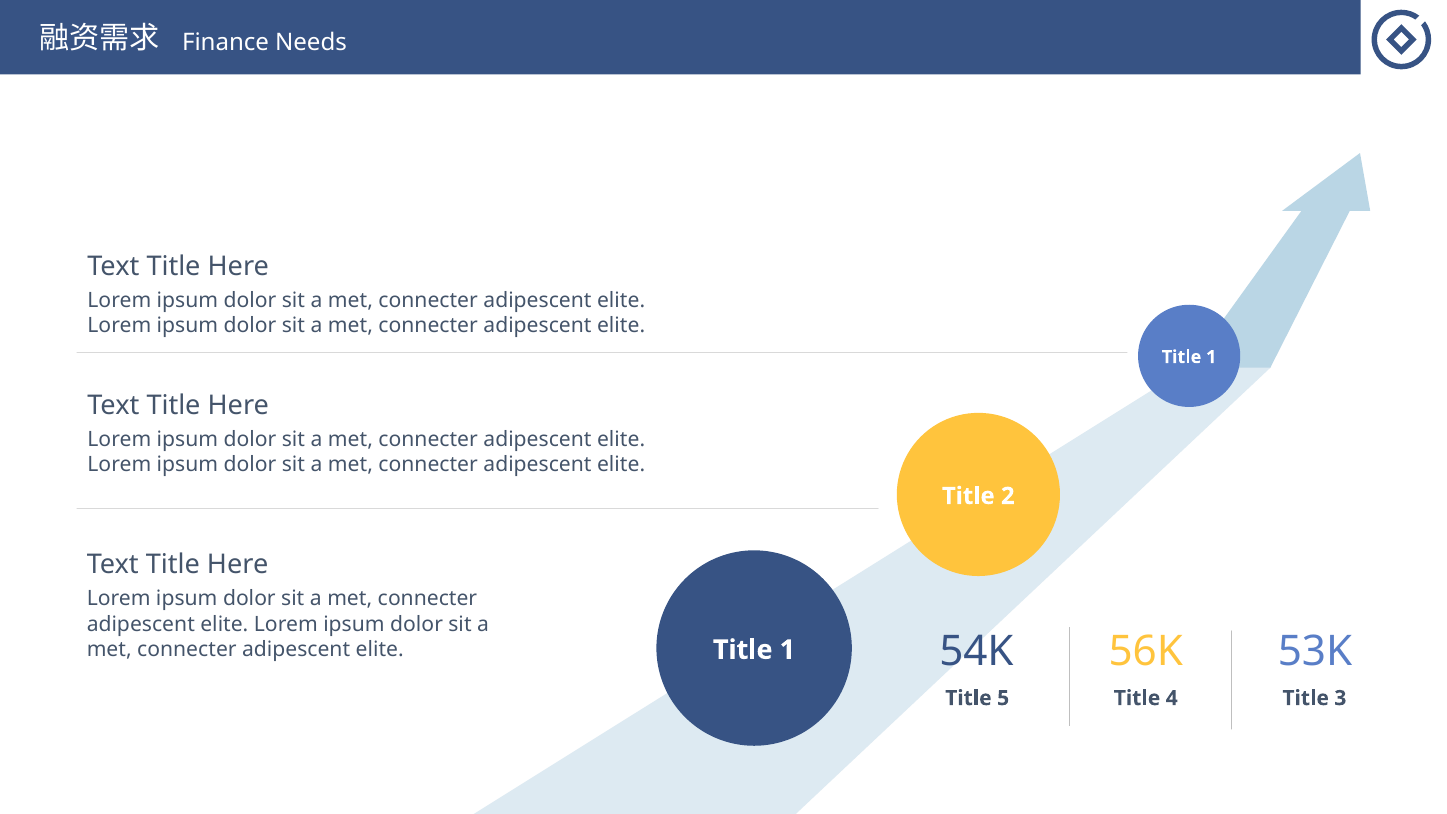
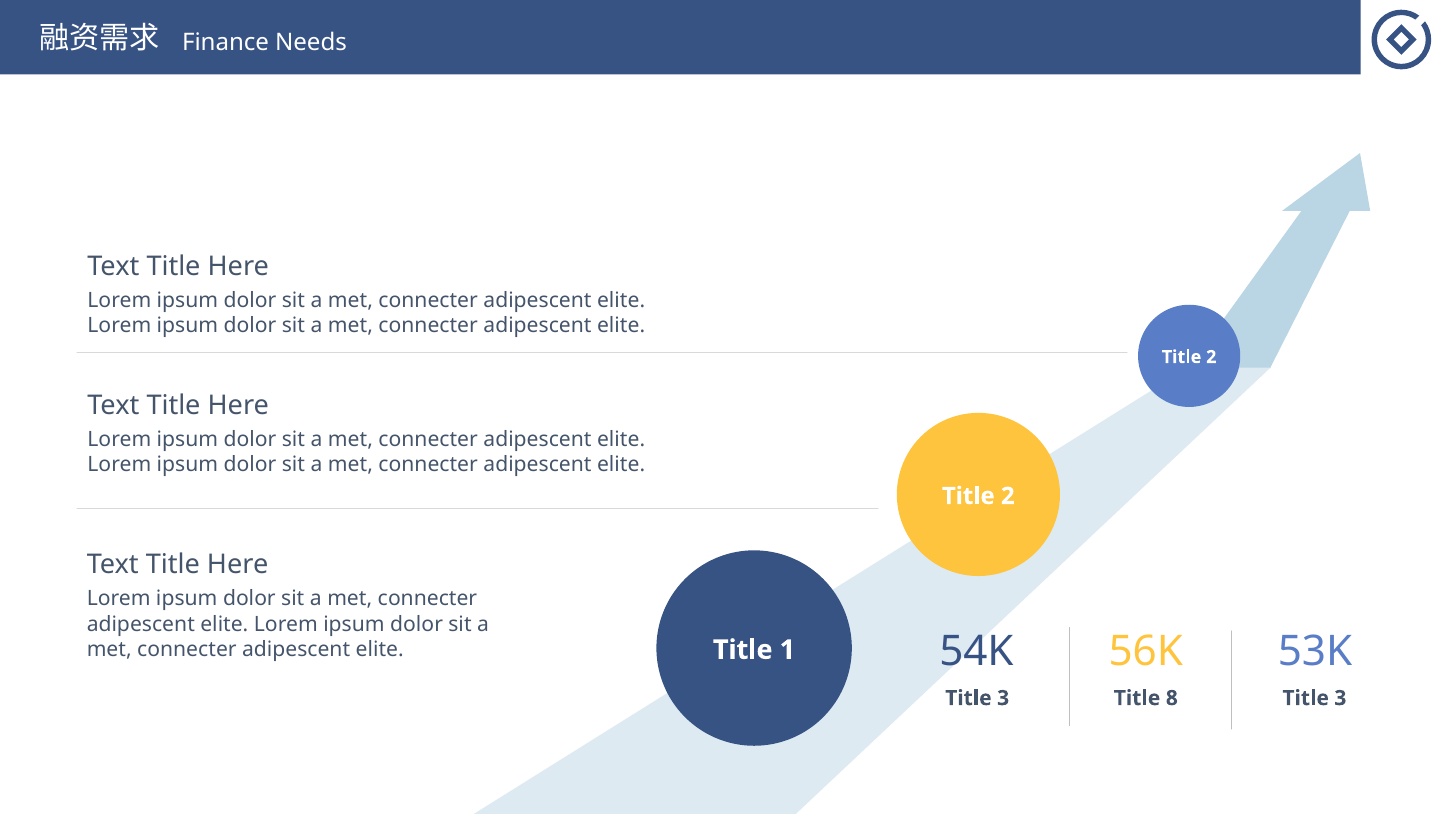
1: 1 -> 2 (1211, 357)
5: 5 -> 3 (1003, 698)
4: 4 -> 8 (1172, 698)
